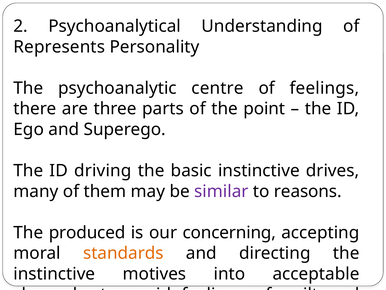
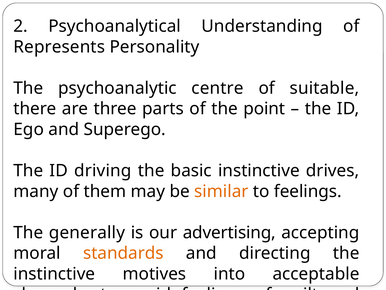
of feelings: feelings -> suitable (324, 88)
similar colour: purple -> orange (221, 191)
to reasons: reasons -> feelings (308, 191)
produced: produced -> generally (87, 232)
concerning: concerning -> advertising (229, 232)
